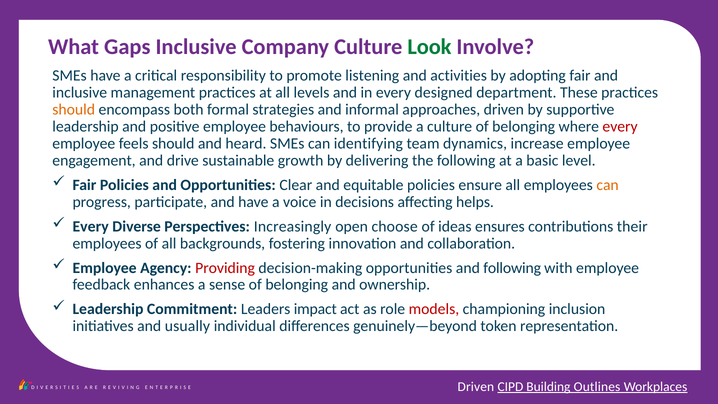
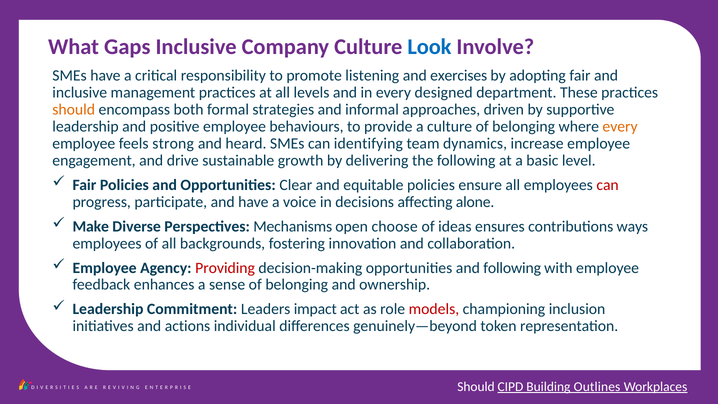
Look colour: green -> blue (429, 47)
activities: activities -> exercises (459, 76)
every colour: red -> orange (620, 127)
feels should: should -> strong (173, 144)
can colour: orange -> red (608, 185)
helps: helps -> alone (475, 202)
Every: Every -> Make (91, 226)
Increasingly: Increasingly -> Mechanisms (293, 226)
their: their -> ways (632, 226)
usually: usually -> actions (188, 326)
Driven: Driven -> Should (476, 387)
